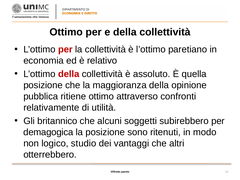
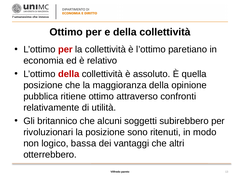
demagogica: demagogica -> rivoluzionari (48, 132)
studio: studio -> bassa (84, 143)
